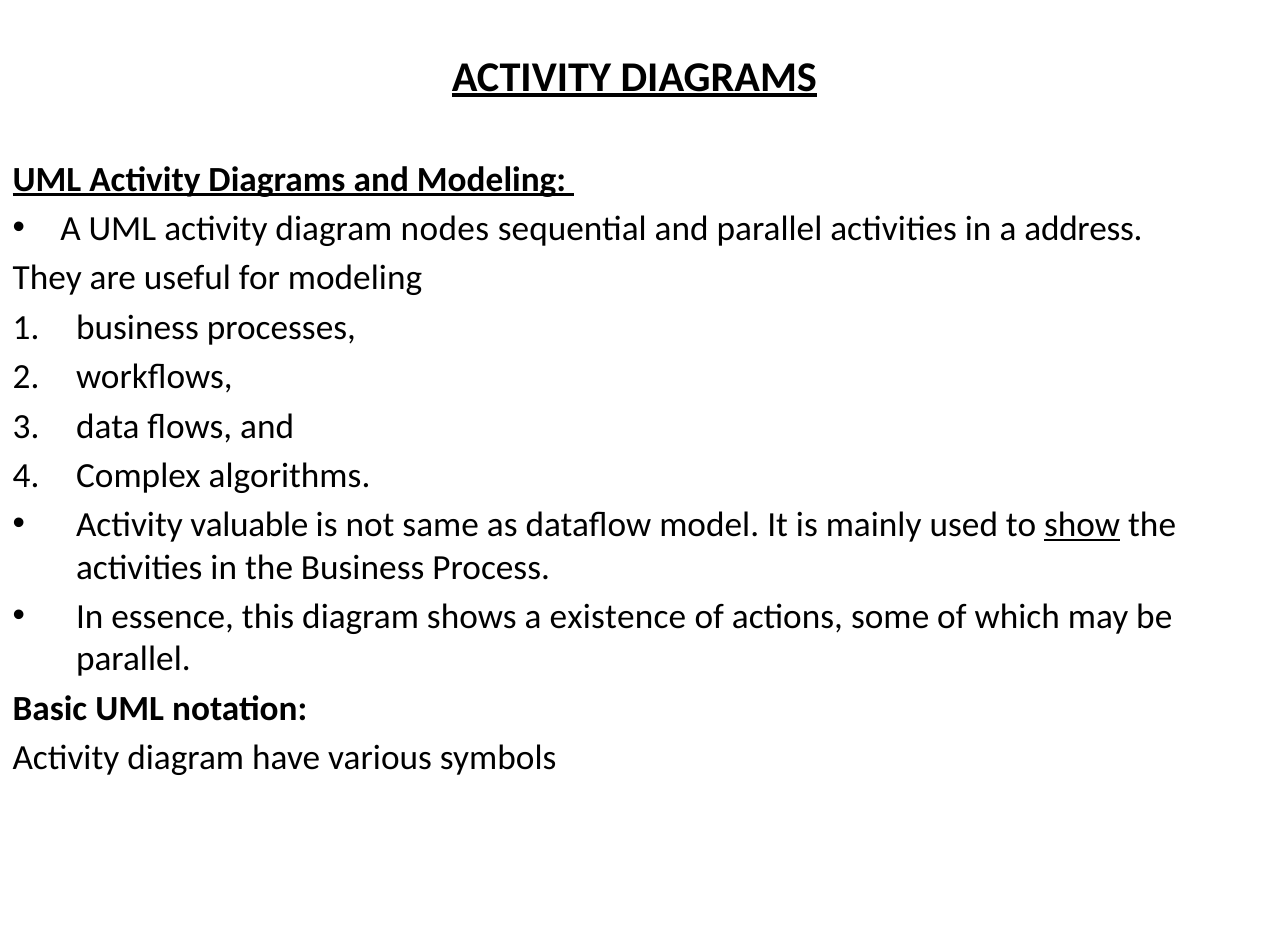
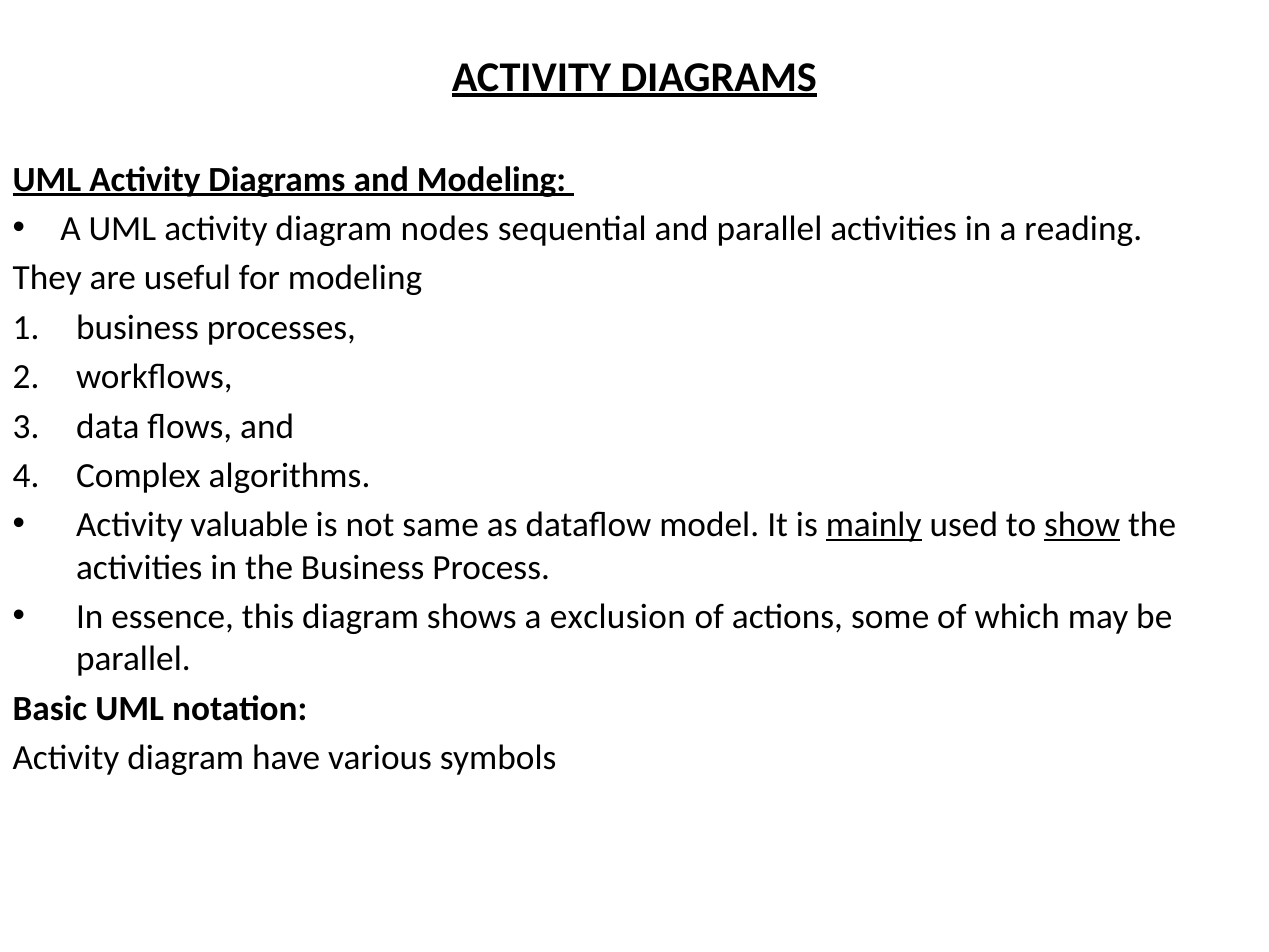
address: address -> reading (1083, 229)
mainly underline: none -> present (874, 525)
existence: existence -> exclusion (618, 617)
